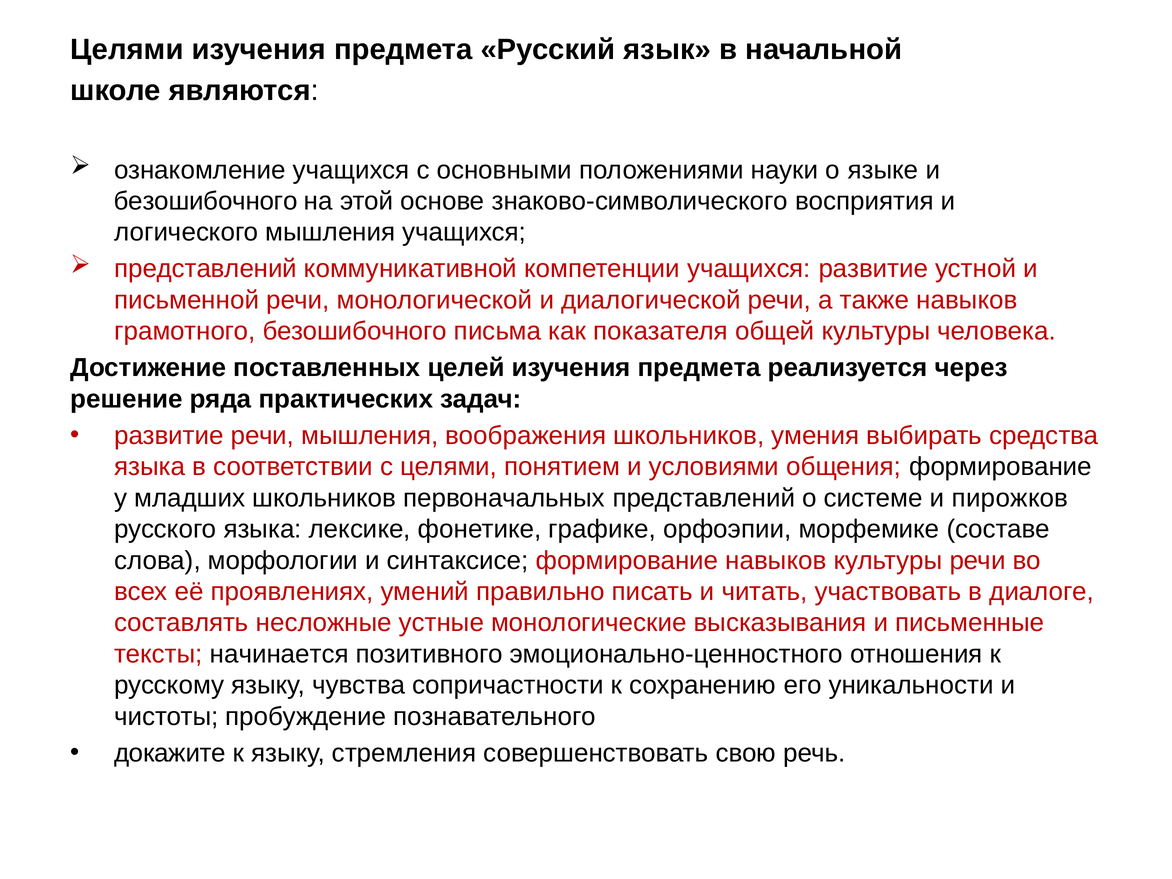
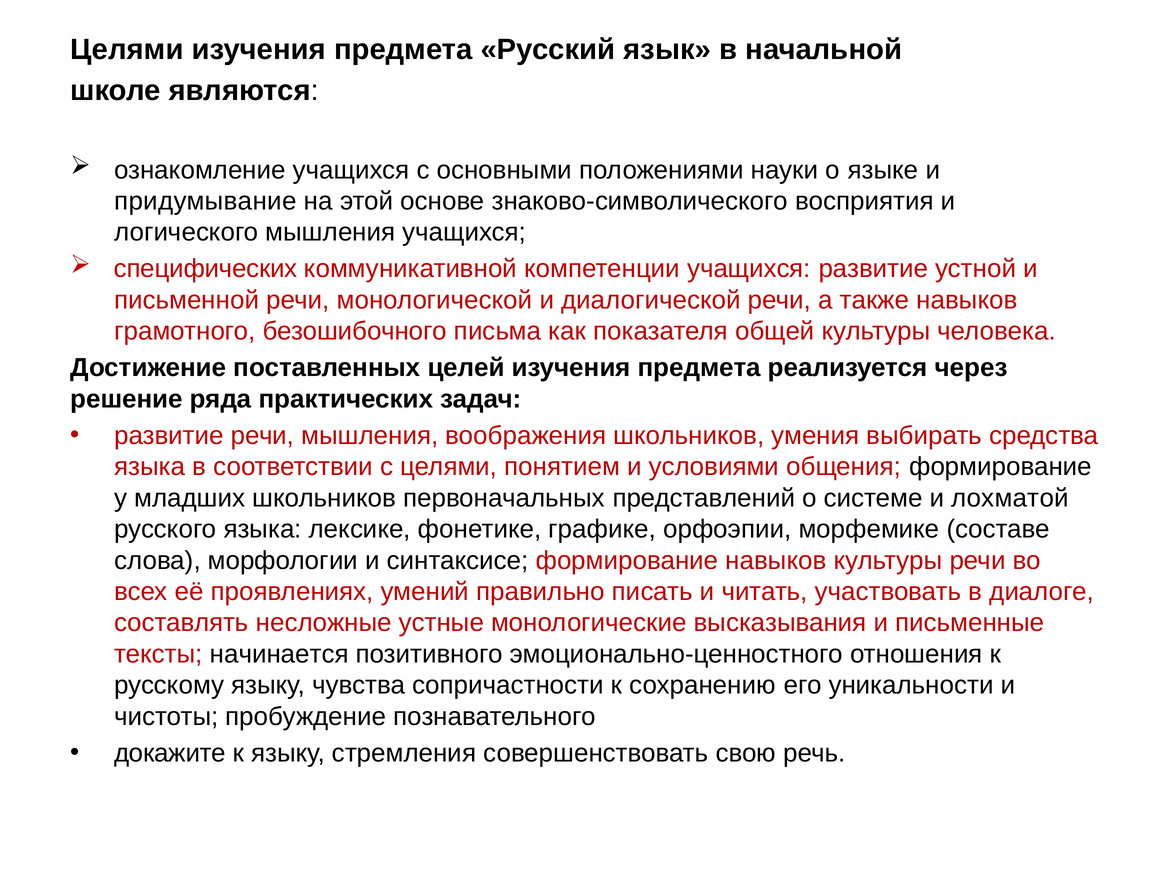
безошибочного: безошибочного -> придумывание (205, 201)
представлений: представлений -> специфических (206, 269)
пирожков: пирожков -> лохматой (1010, 498)
